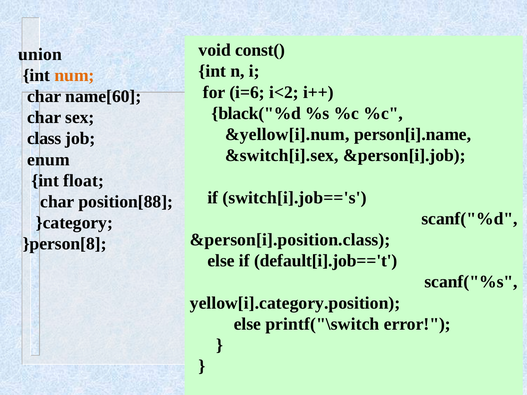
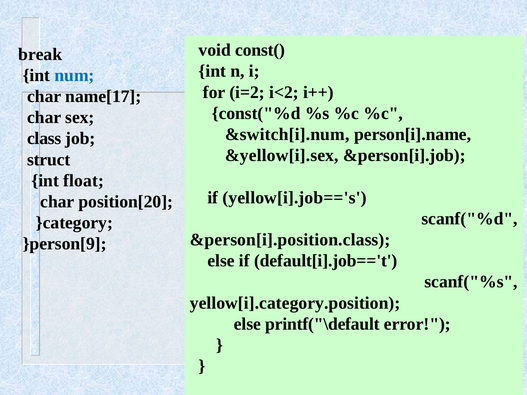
union: union -> break (40, 54)
num colour: orange -> blue (74, 75)
i=6: i=6 -> i=2 (247, 92)
name[60: name[60 -> name[17 (103, 96)
black("%d: black("%d -> const("%d (256, 113)
&yellow[i].num: &yellow[i].num -> &switch[i].num (287, 134)
&switch[i].sex: &switch[i].sex -> &yellow[i].sex (282, 156)
enum: enum -> struct (49, 160)
switch[i].job=='s: switch[i].job=='s -> yellow[i].job=='s (295, 198)
position[88: position[88 -> position[20 (126, 202)
}person[8: }person[8 -> }person[9 (65, 244)
printf("\switch: printf("\switch -> printf("\default (323, 324)
